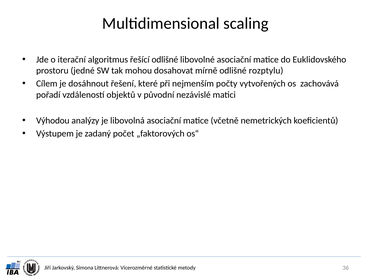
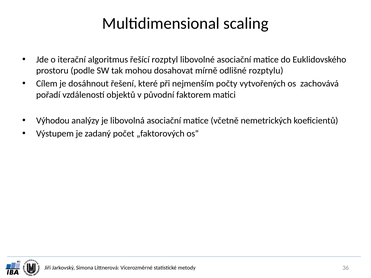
řešící odlišné: odlišné -> rozptyl (165, 60)
jedné: jedné -> podle (83, 71)
nezávislé: nezávislé -> faktorem (194, 95)
